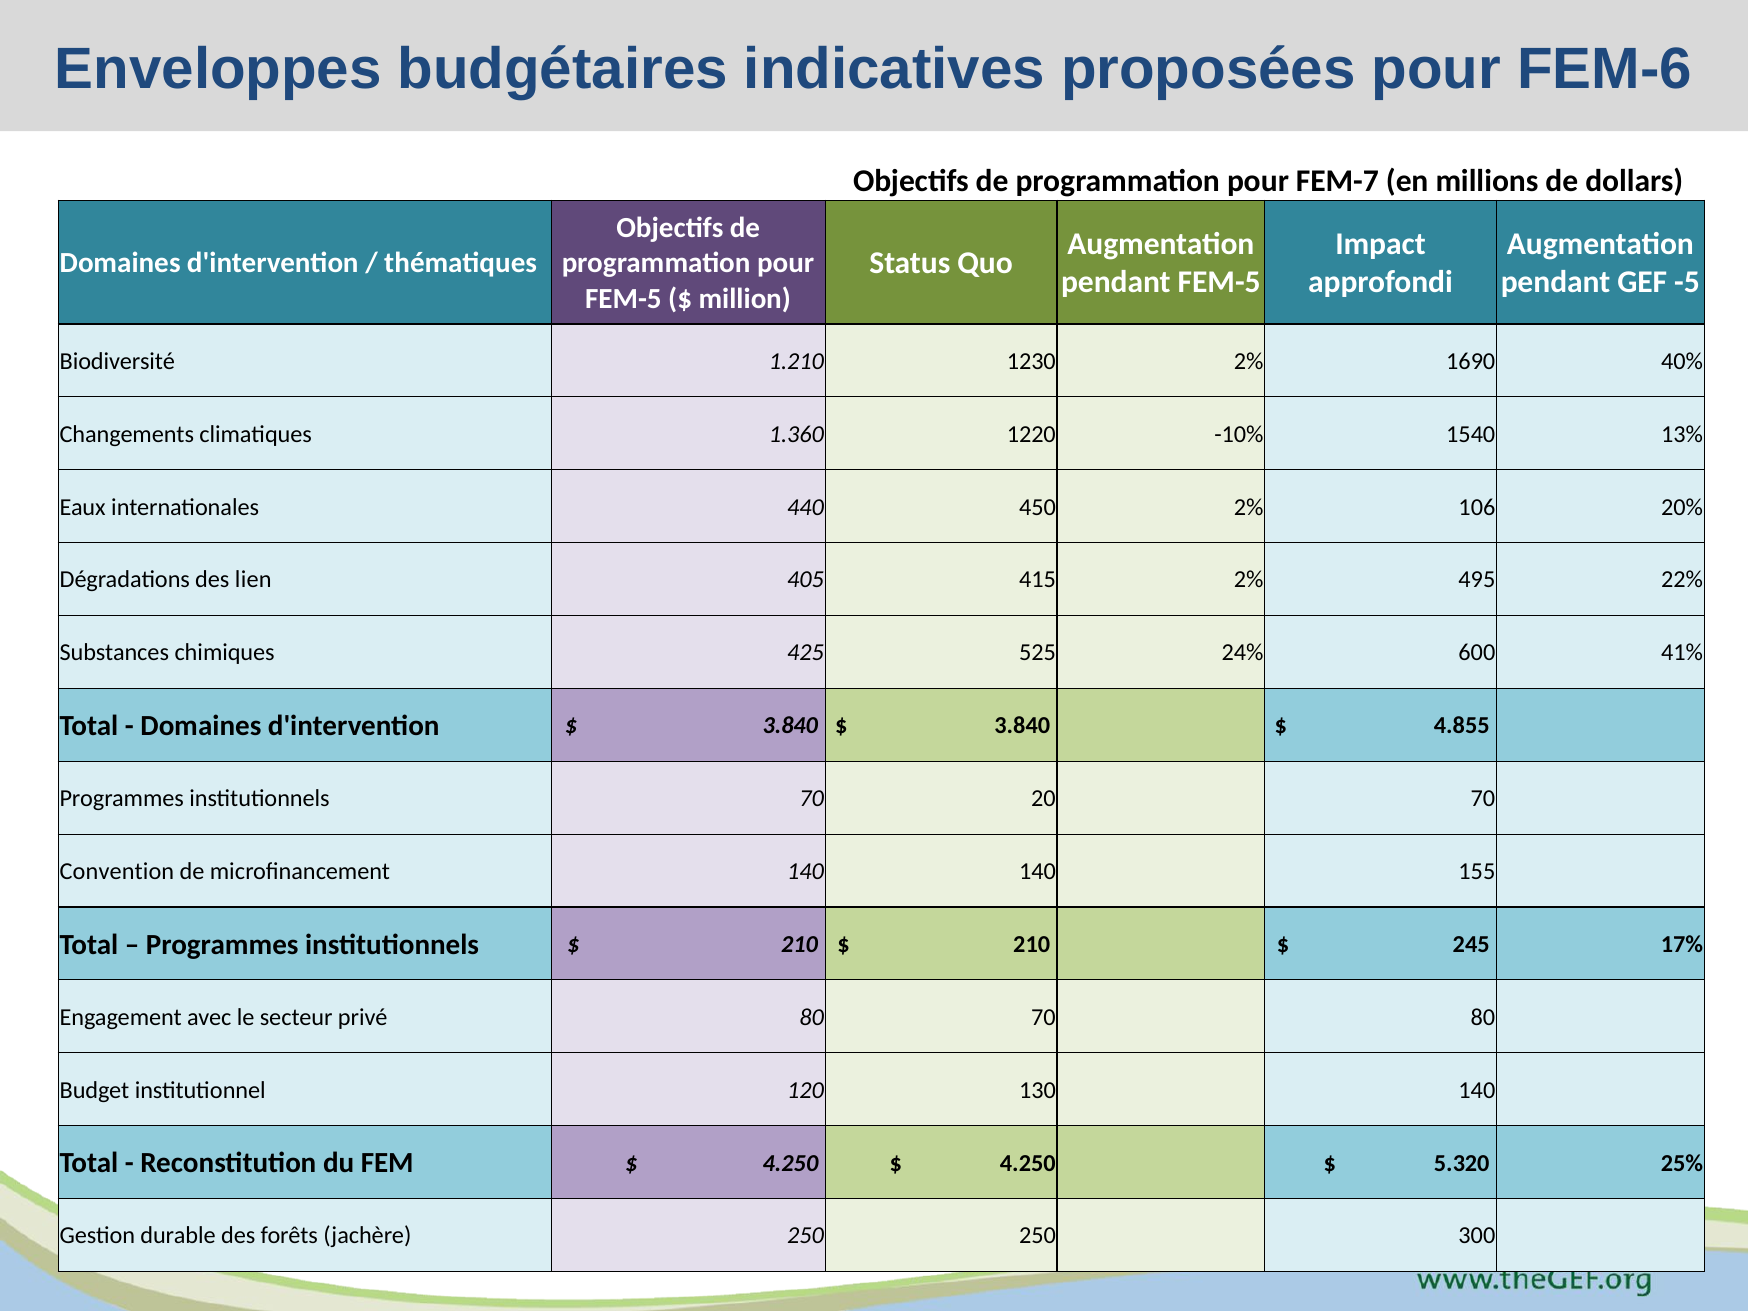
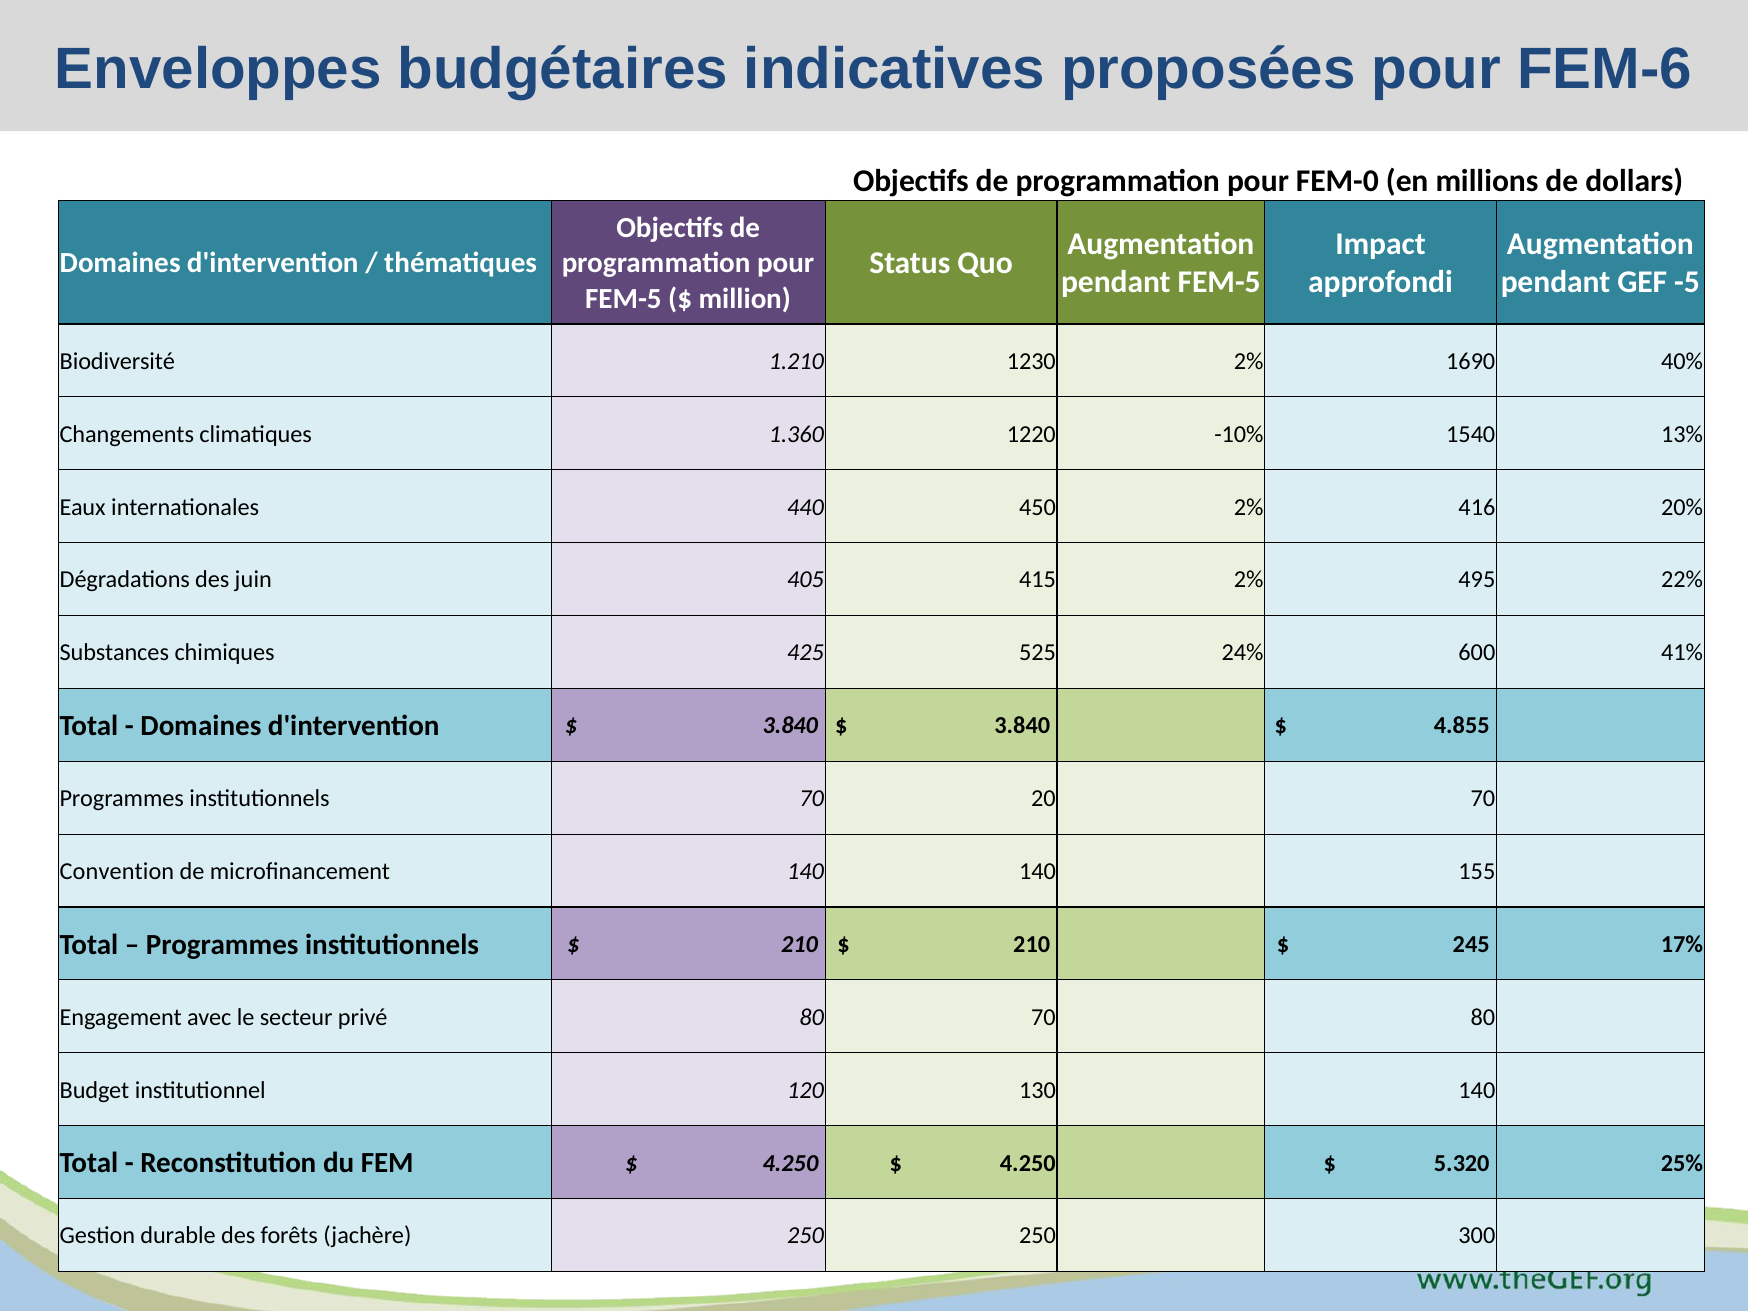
FEM-7: FEM-7 -> FEM-0 (1337, 181)
106: 106 -> 416 (1477, 507)
lien: lien -> juin (253, 580)
